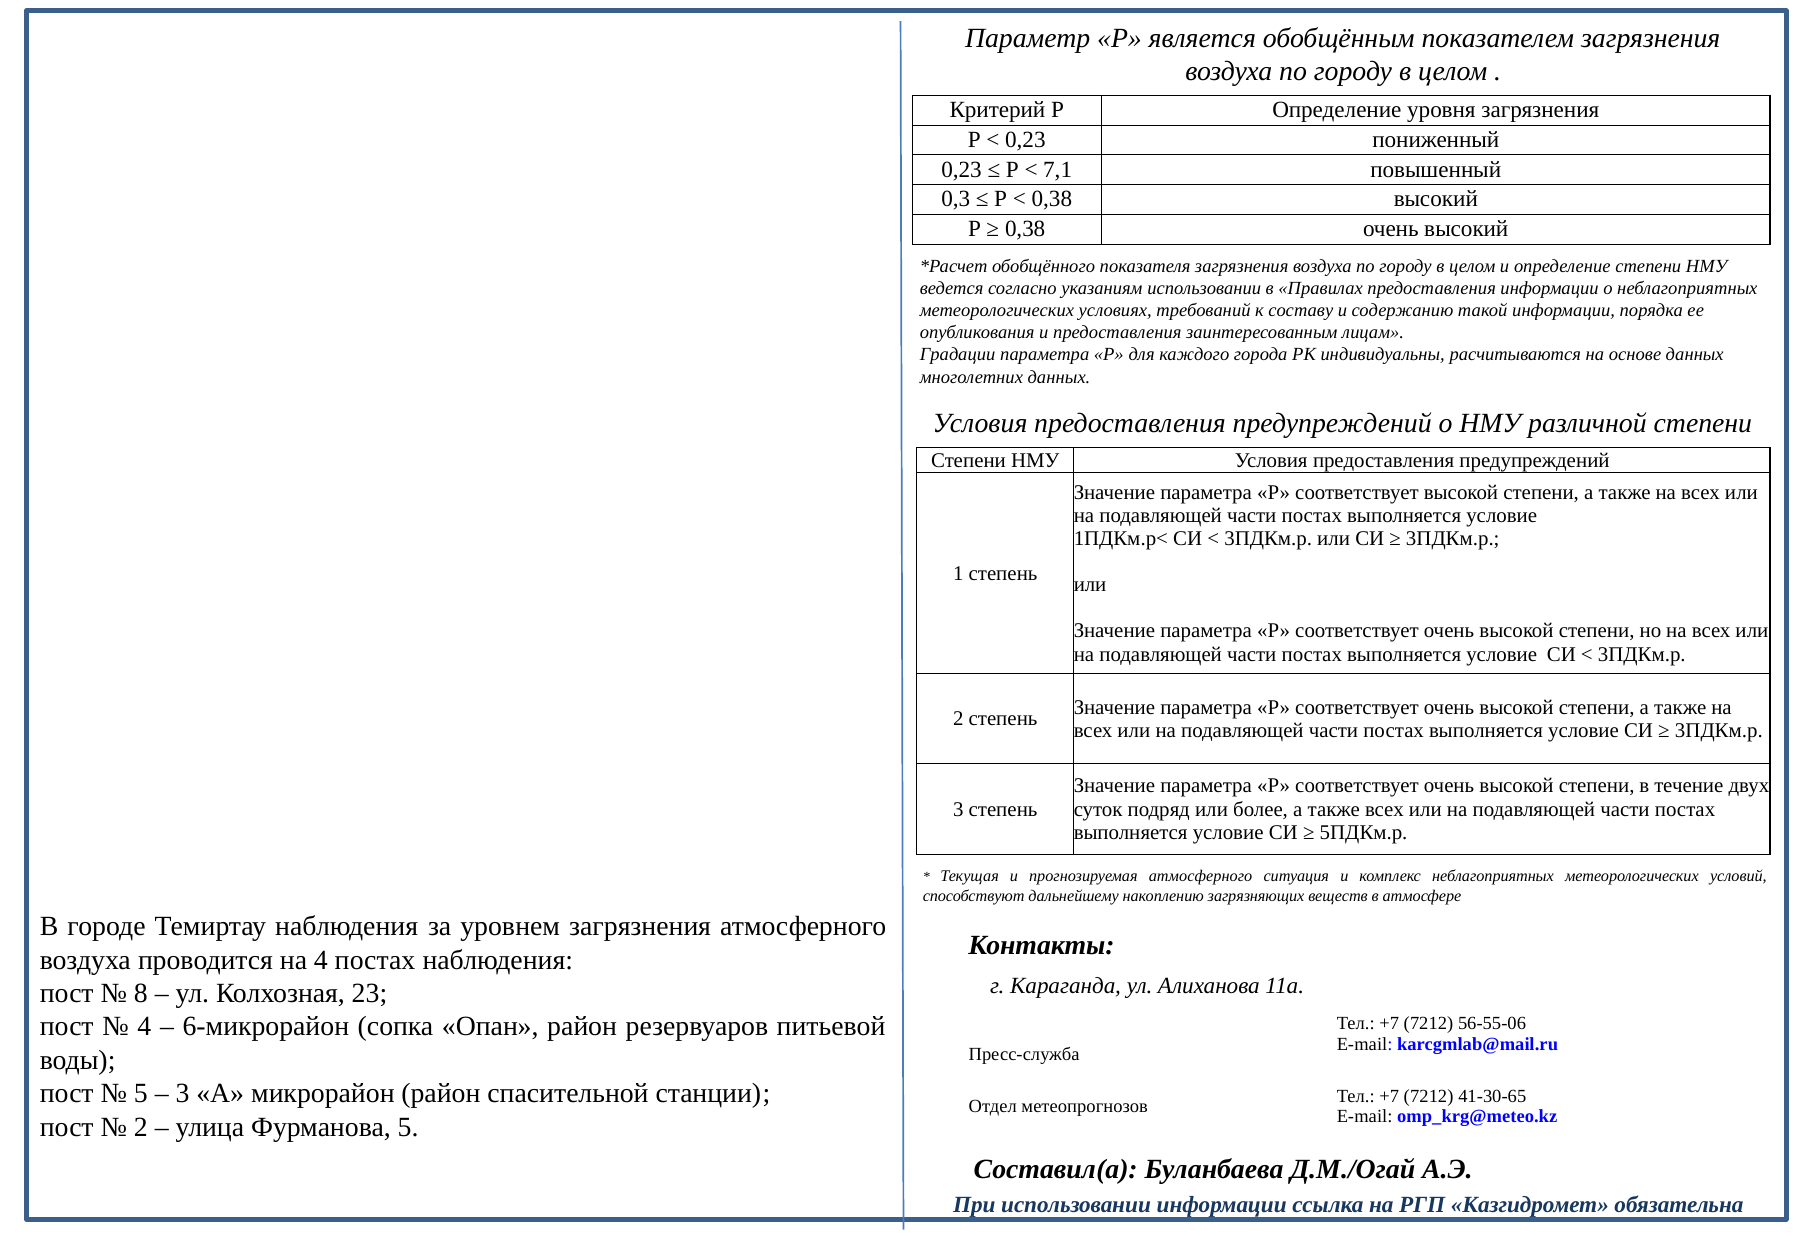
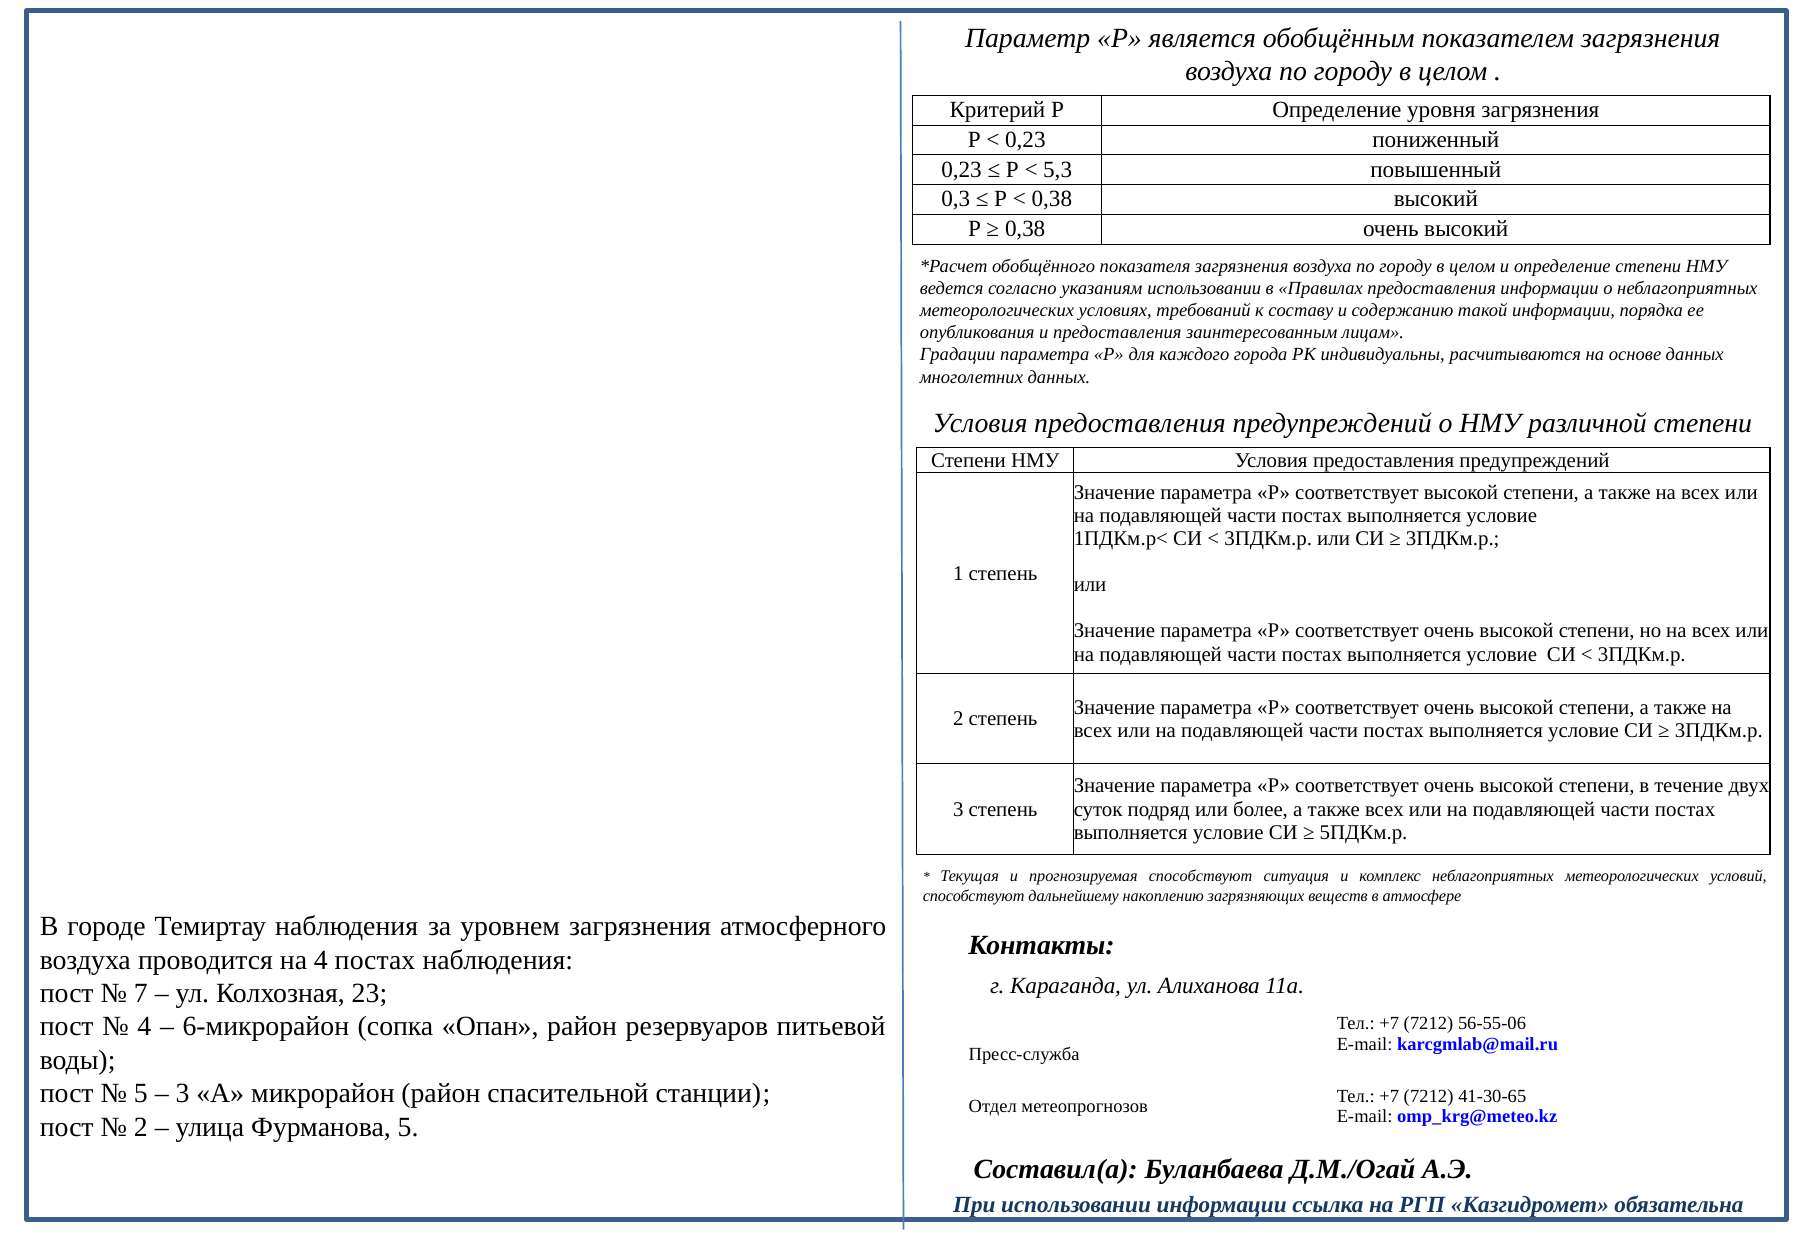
7,1: 7,1 -> 5,3 (1058, 170)
прогнозируемая атмосферного: атмосферного -> способствуют (1201, 876)
8: 8 -> 7 (141, 993)
